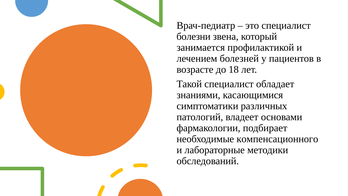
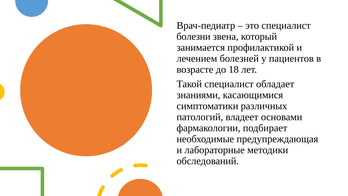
компенсационного: компенсационного -> предупреждающая (277, 139)
